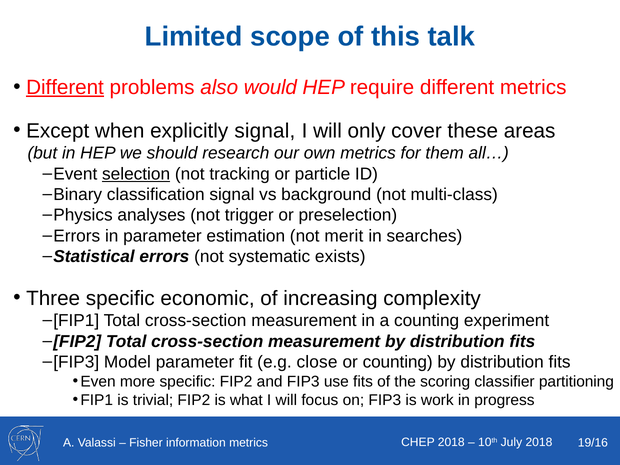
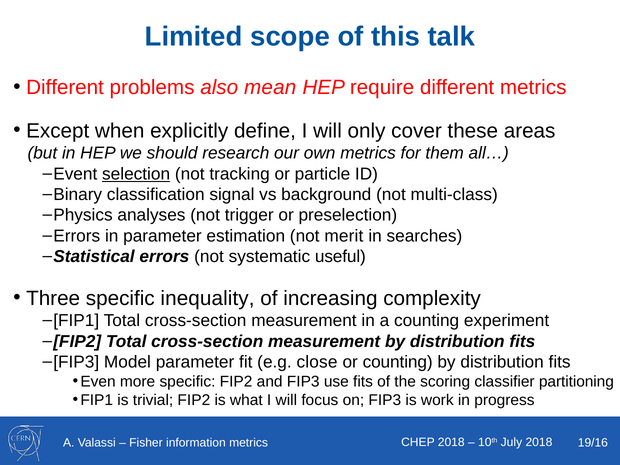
Different underline: present -> none (65, 87)
would: would -> mean (270, 87)
explicitly signal: signal -> define (265, 131)
exists: exists -> useful (340, 257)
economic: economic -> inequality (208, 298)
